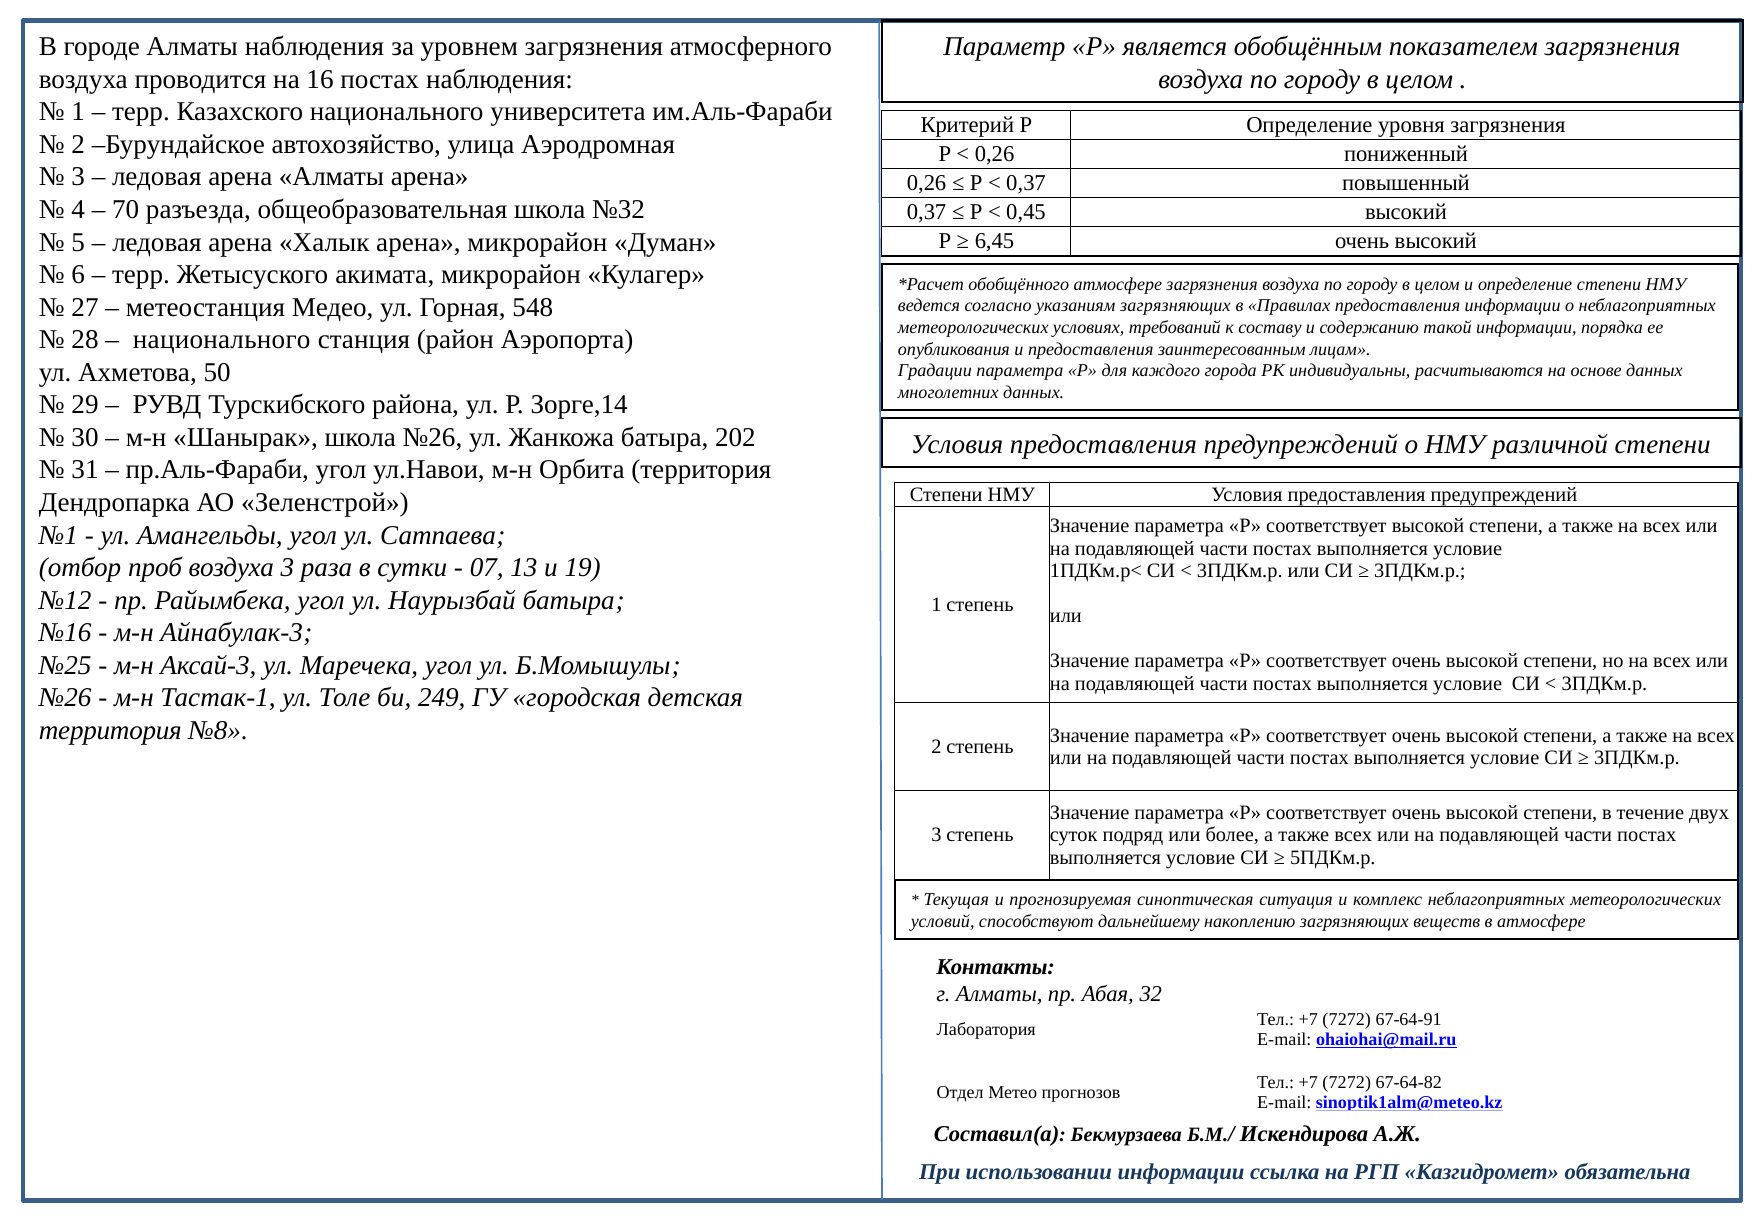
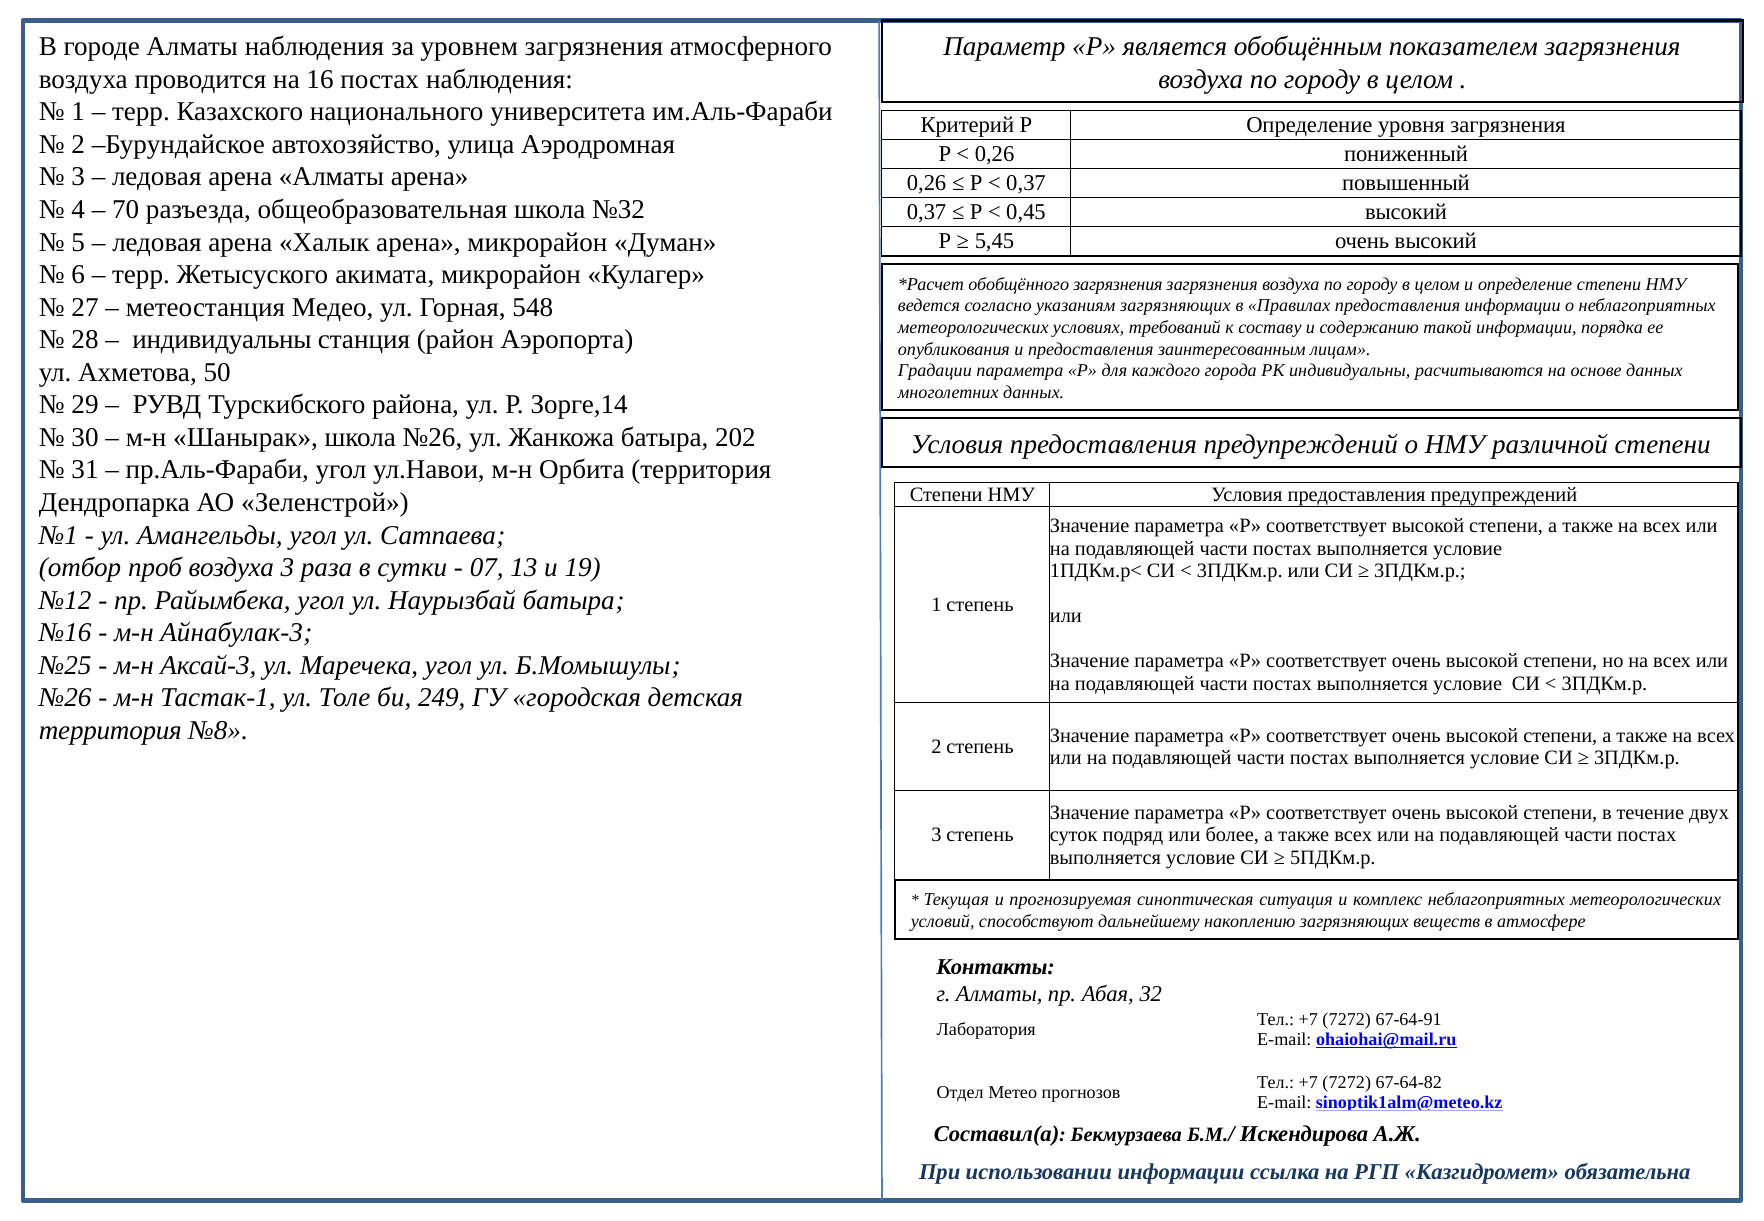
6,45: 6,45 -> 5,45 (994, 241)
обобщённого атмосфере: атмосфере -> загрязнения (1118, 284)
национального: национального -> индивидуальны (222, 340)
